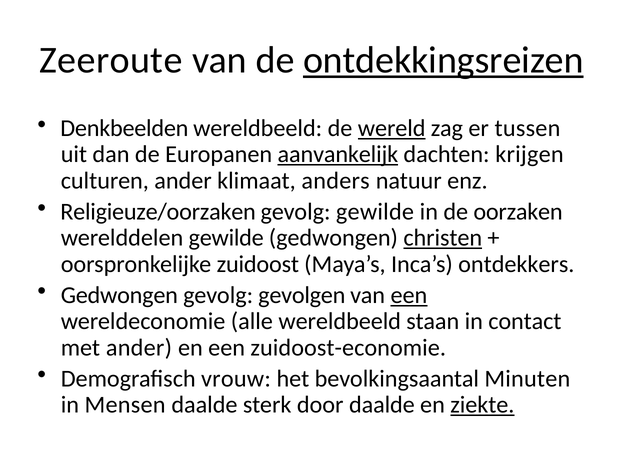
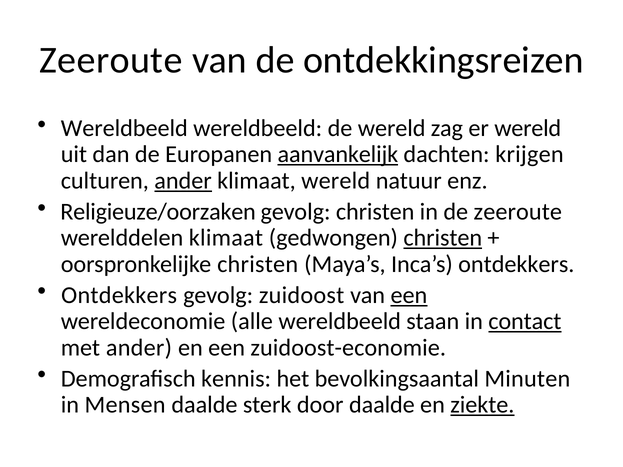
ontdekkingsreizen underline: present -> none (443, 60)
Denkbeelden: Denkbeelden -> Wereldbeeld (124, 128)
wereld underline: present -> none (392, 128)
er tussen: tussen -> wereld (528, 128)
ander underline: none -> present (183, 181)
klimaat anders: anders -> wereld (336, 181)
gevolg gewilde: gewilde -> christen (375, 212)
de oorzaken: oorzaken -> zeeroute (518, 212)
werelddelen gewilde: gewilde -> klimaat (226, 238)
oorspronkelijke zuidoost: zuidoost -> christen (258, 264)
Gedwongen: Gedwongen -> Ontdekkers (119, 295)
gevolgen: gevolgen -> zuidoost (302, 295)
contact underline: none -> present (525, 322)
vrouw: vrouw -> kennis (236, 379)
